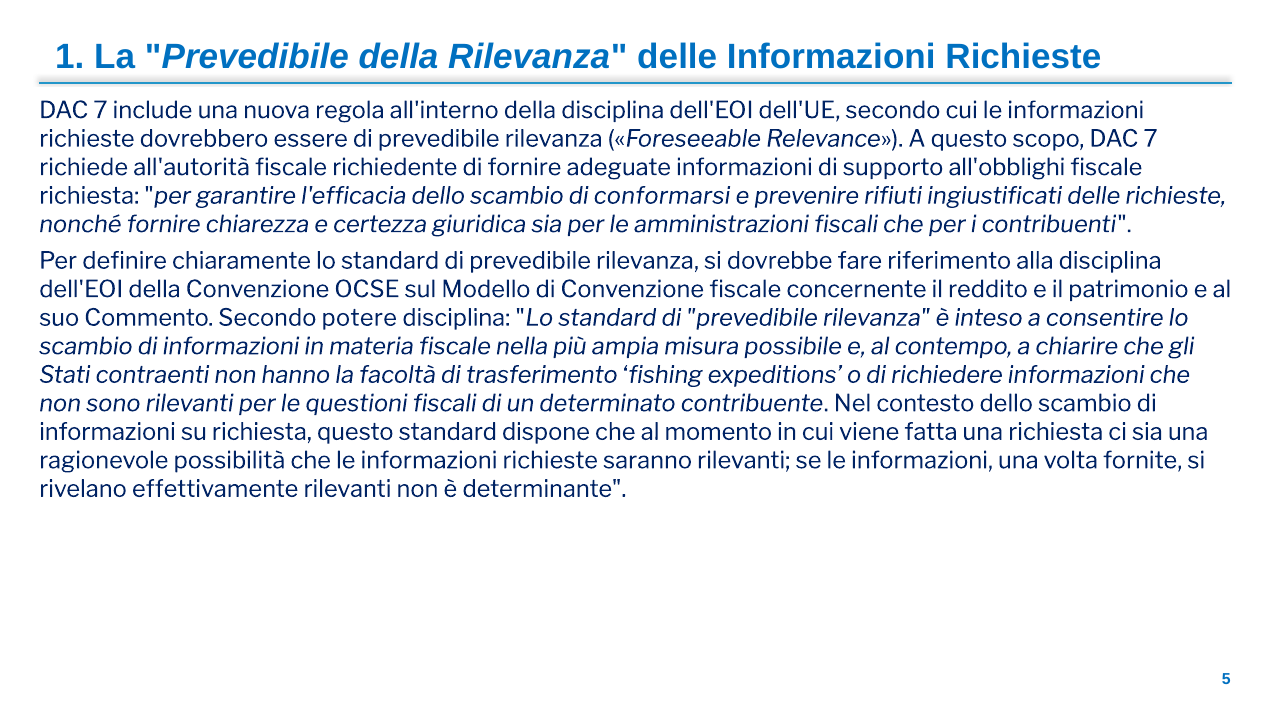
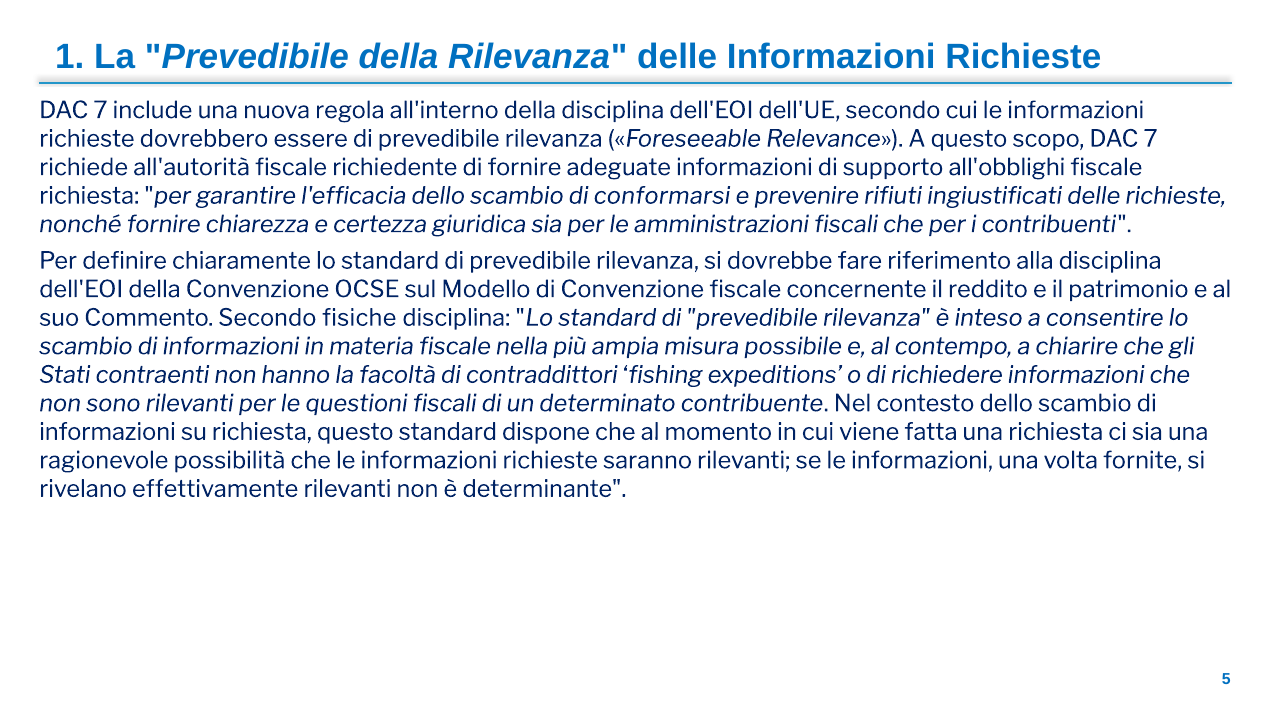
potere: potere -> fisiche (359, 318)
trasferimento: trasferimento -> contraddittori (542, 375)
